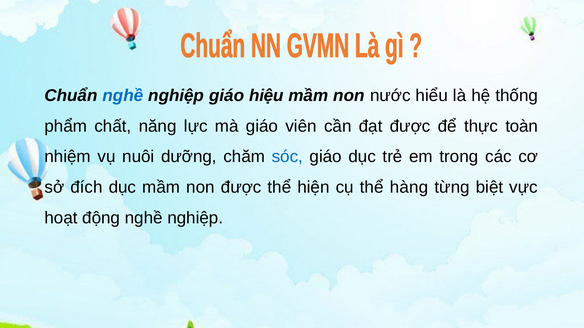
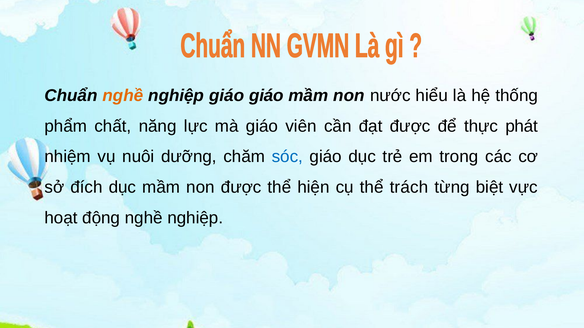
nghề colour: blue -> orange (123, 96)
giáo hiệu: hiệu -> giáo (266, 96)
toàn: toàn -> phát (522, 126)
hàng: hàng -> trách (409, 188)
